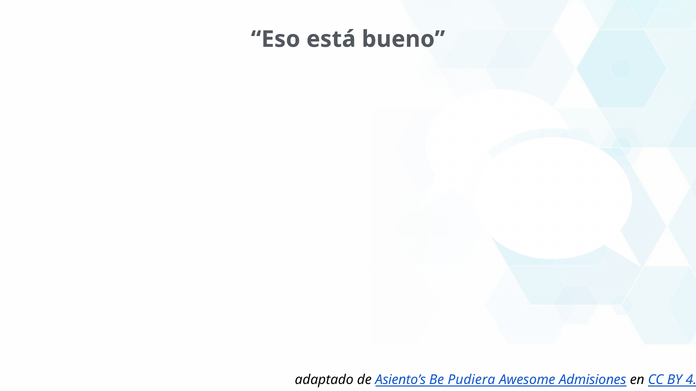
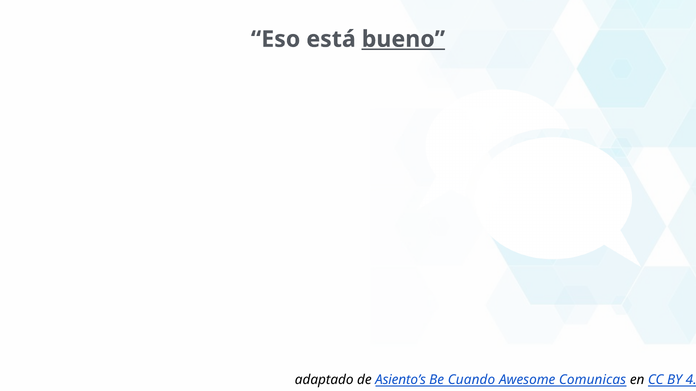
bueno underline: none -> present (403, 39)
Pudiera: Pudiera -> Cuando (471, 380)
Admisiones: Admisiones -> Comunicas (592, 380)
